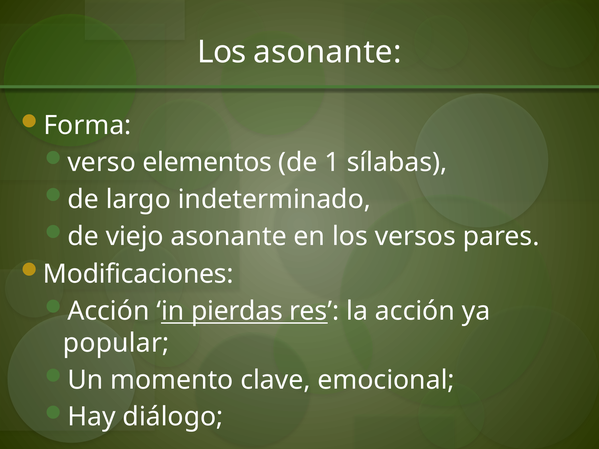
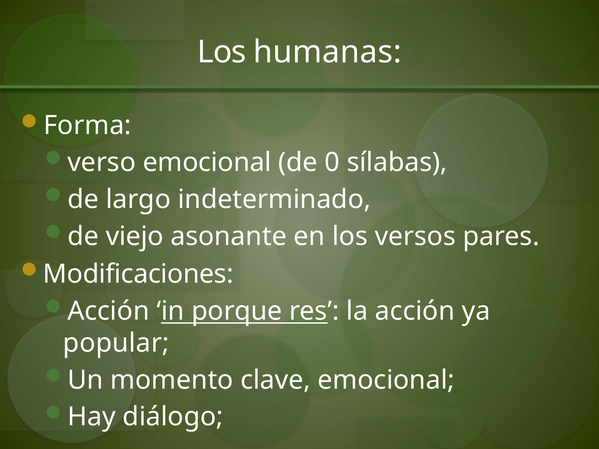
Los asonante: asonante -> humanas (327, 52)
verso elementos: elementos -> emocional (207, 163)
1: 1 -> 0 (332, 163)
pierdas: pierdas -> porque (237, 311)
